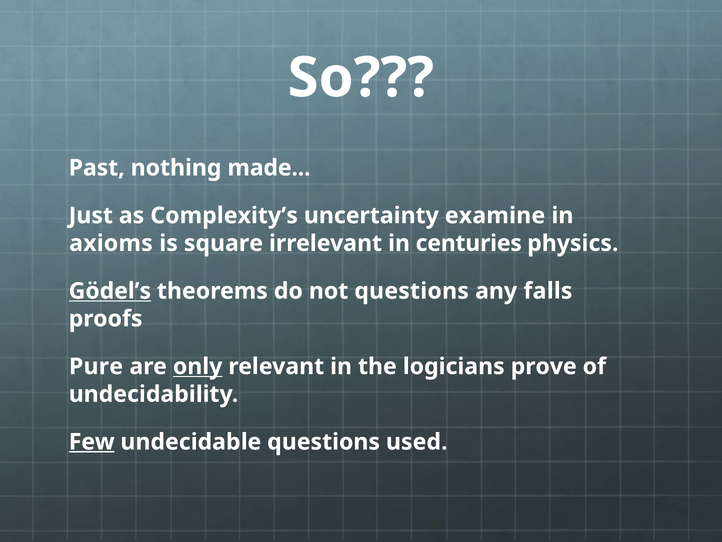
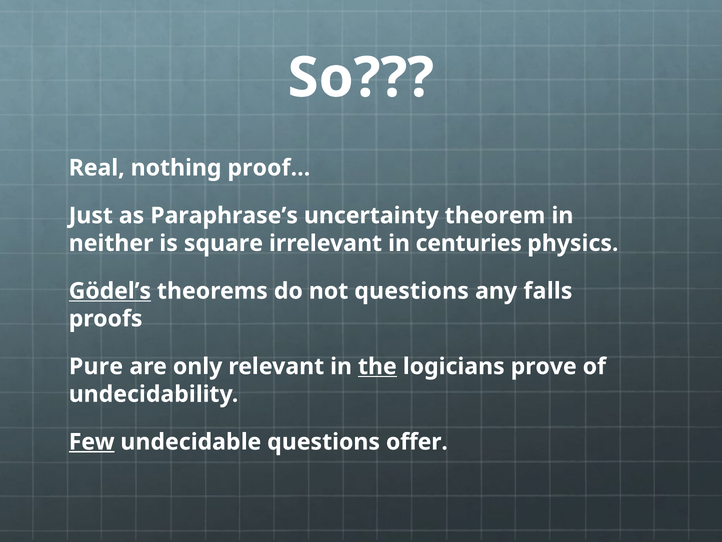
Past: Past -> Real (97, 168)
made: made -> proof (269, 168)
Complexity’s: Complexity’s -> Paraphrase’s (224, 215)
examine: examine -> theorem (495, 215)
axioms: axioms -> neither (111, 243)
only underline: present -> none (198, 366)
the underline: none -> present (377, 366)
used: used -> offer (417, 442)
